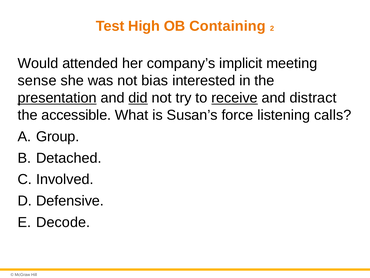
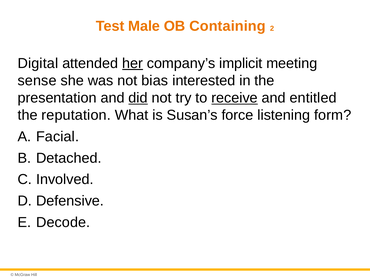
High: High -> Male (144, 26)
Would: Would -> Digital (38, 63)
her underline: none -> present (133, 63)
presentation underline: present -> none (57, 98)
distract: distract -> entitled (313, 98)
accessible: accessible -> reputation (76, 115)
calls: calls -> form (333, 115)
Group: Group -> Facial (58, 136)
